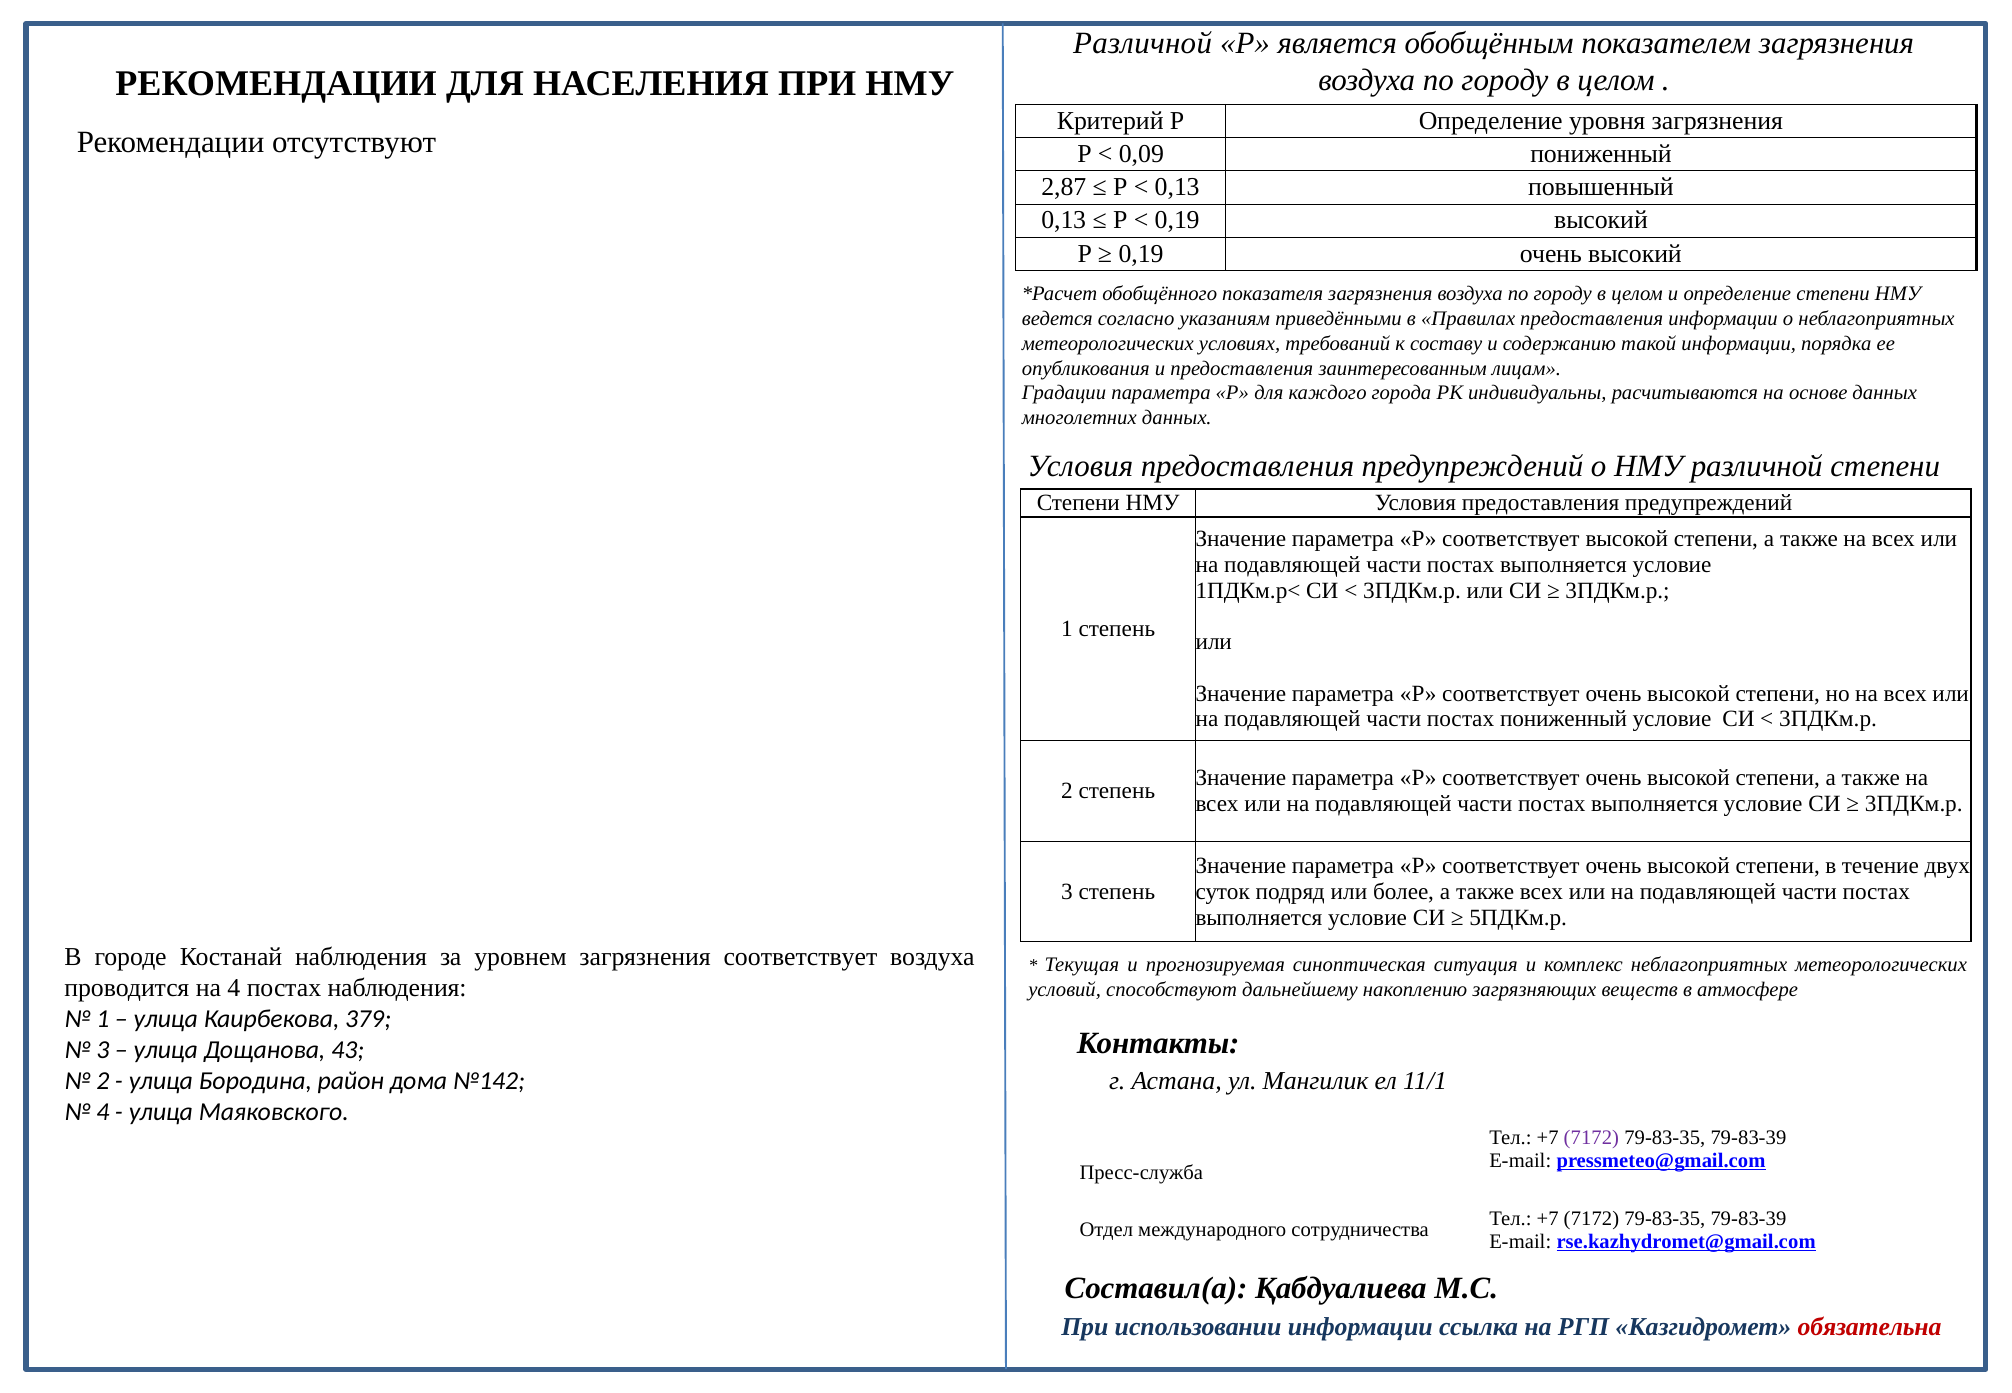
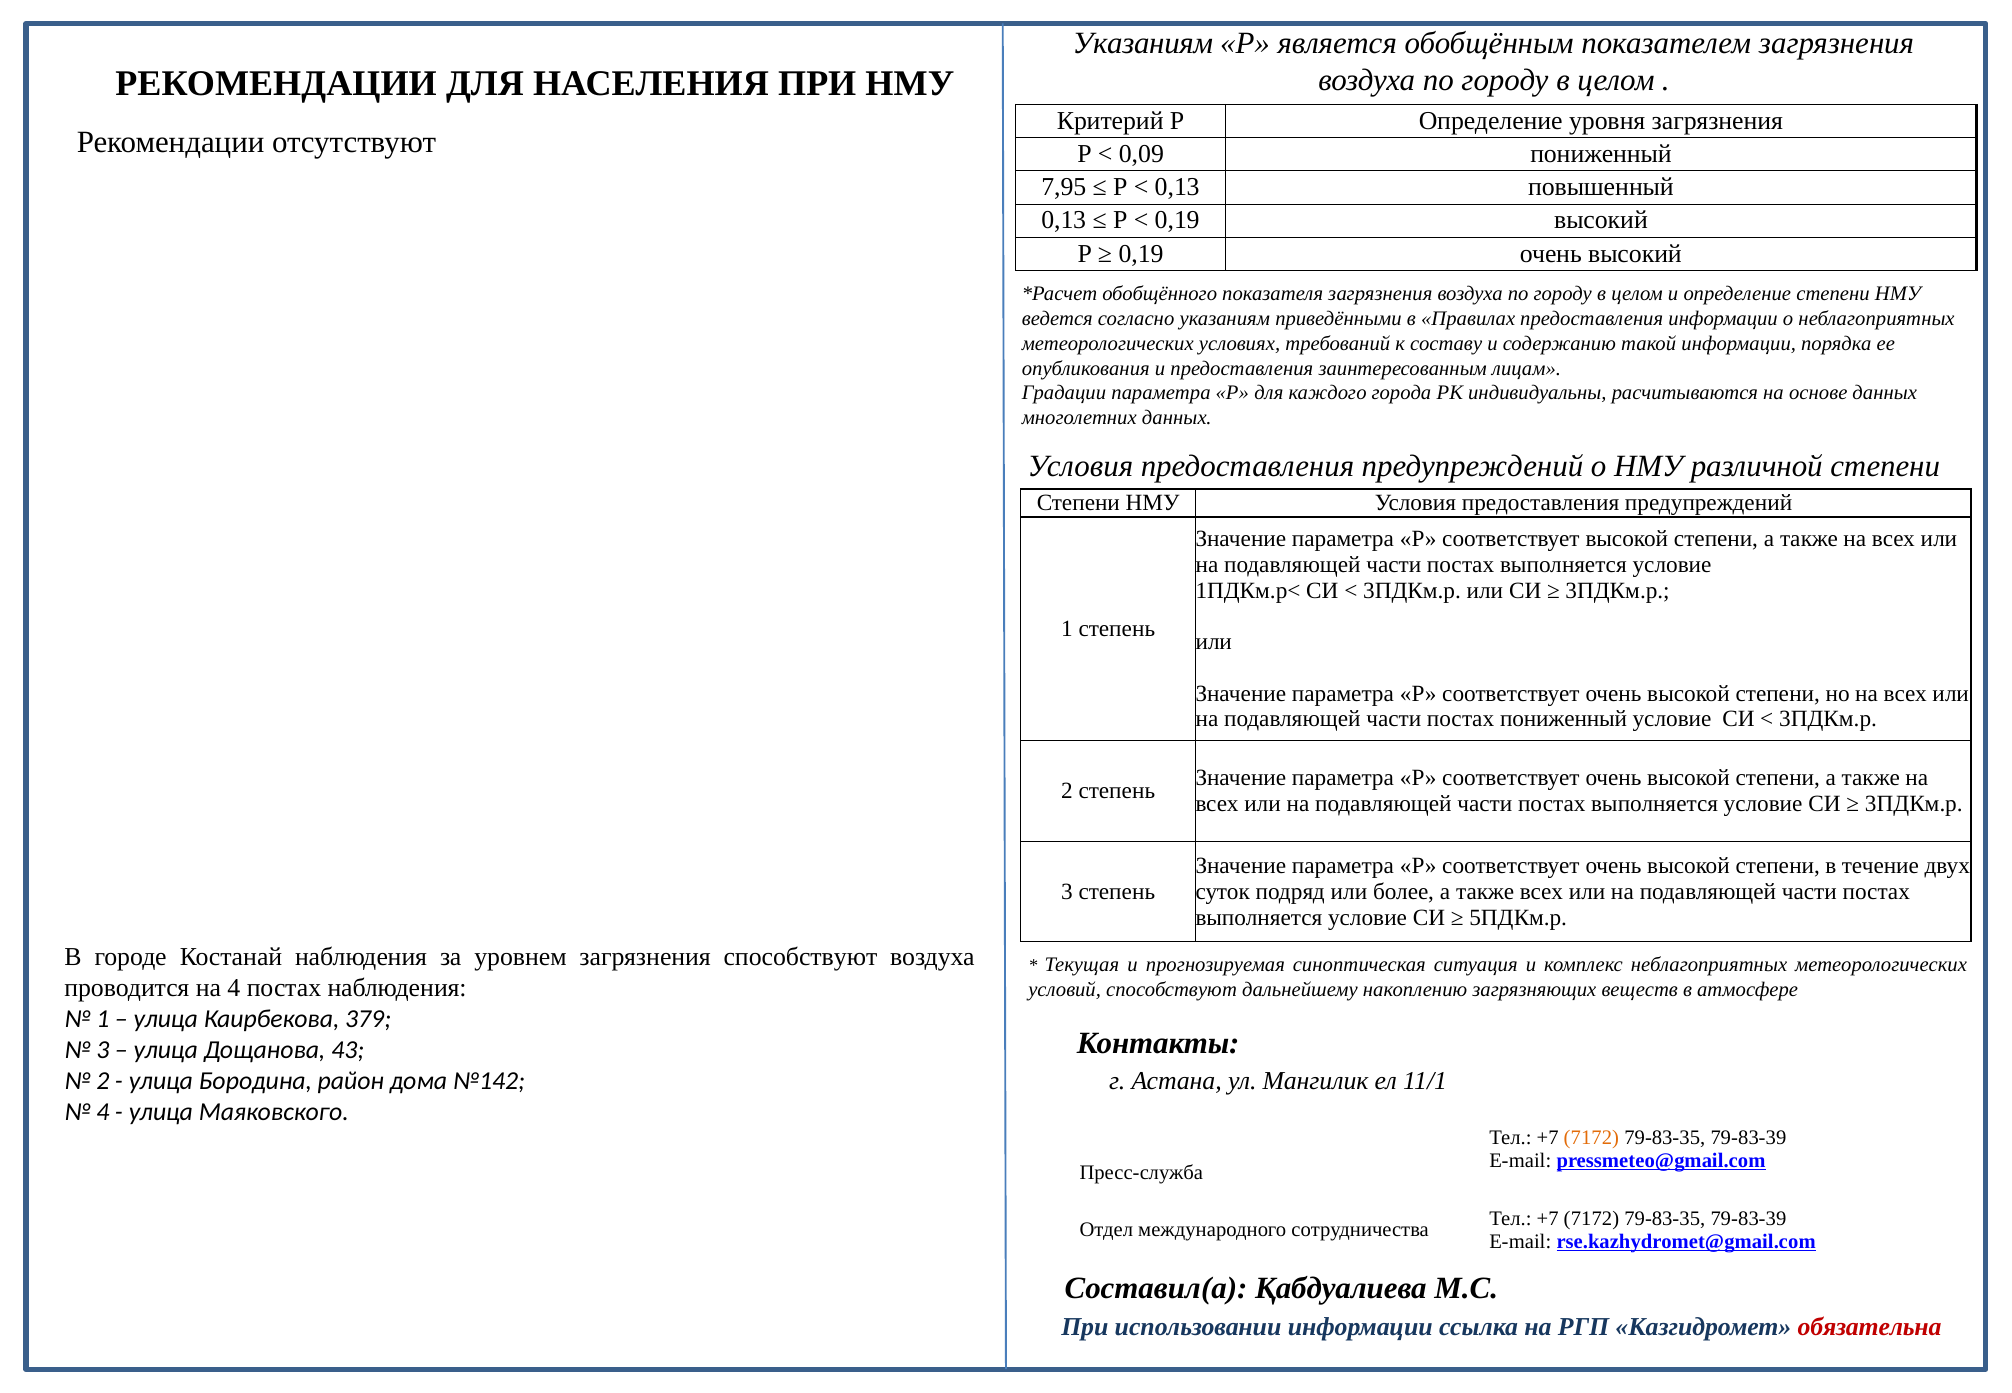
Различной: Различной -> Указаниям (1143, 43)
2,87: 2,87 -> 7,95 (1064, 187)
загрязнения соответствует: соответствует -> способствуют (800, 957)
7172 colour: purple -> orange (1591, 1138)
